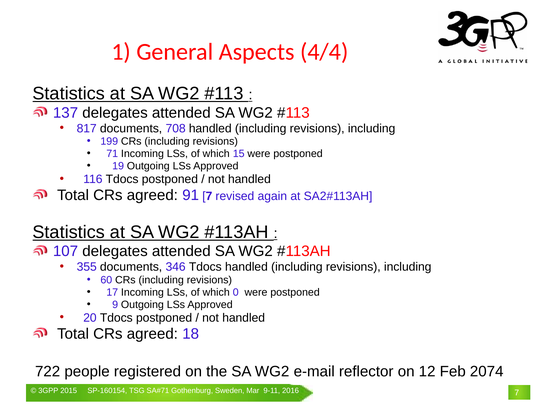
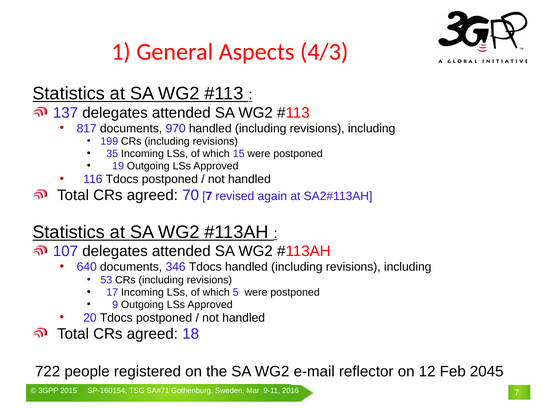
4/4: 4/4 -> 4/3 (324, 52)
708: 708 -> 970 (176, 128)
71: 71 -> 35 (112, 153)
91: 91 -> 70 (191, 195)
355: 355 -> 640 (87, 266)
60: 60 -> 53 (106, 279)
0: 0 -> 5 (236, 292)
2074: 2074 -> 2045 (487, 371)
